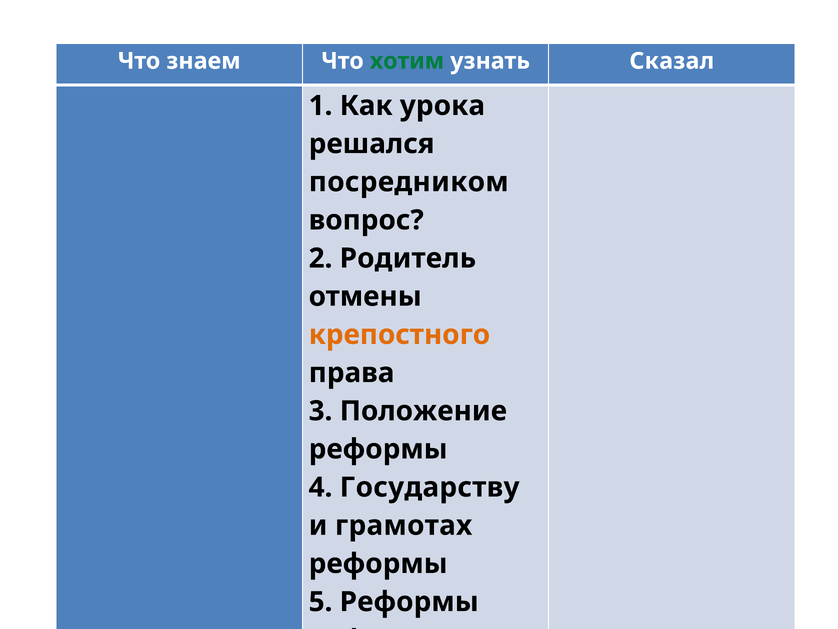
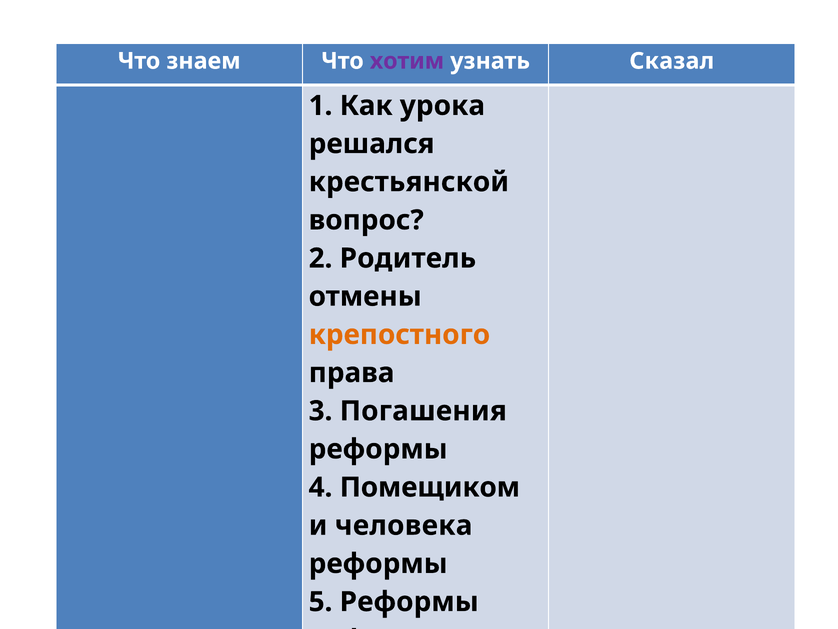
хотим colour: green -> purple (407, 61)
посредником: посредником -> крестьянской (409, 182)
Положение: Положение -> Погашения (423, 411)
Государству: Государству -> Помещиком (430, 487)
грамотах: грамотах -> человека (404, 525)
